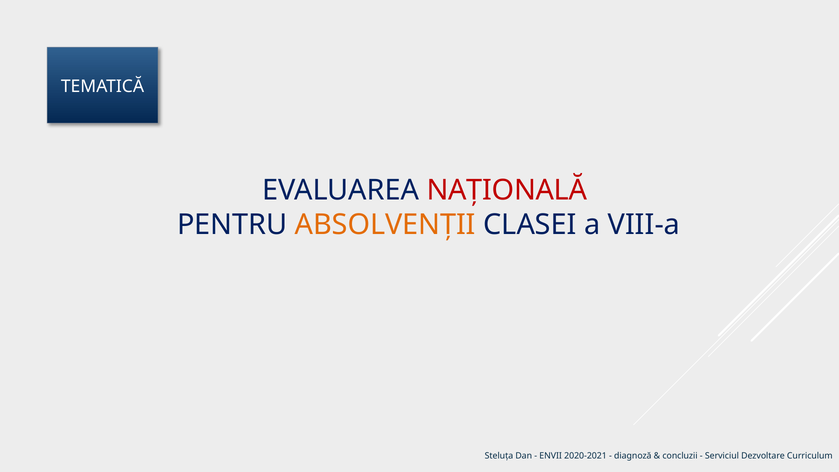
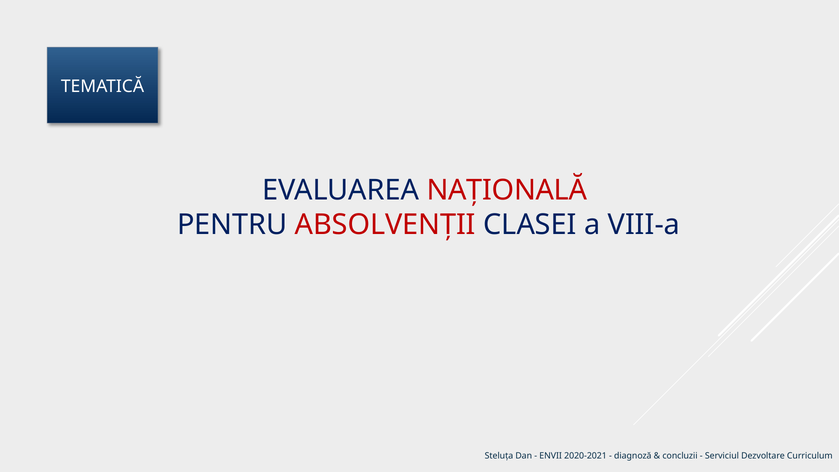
ABSOLVENȚII colour: orange -> red (385, 225)
